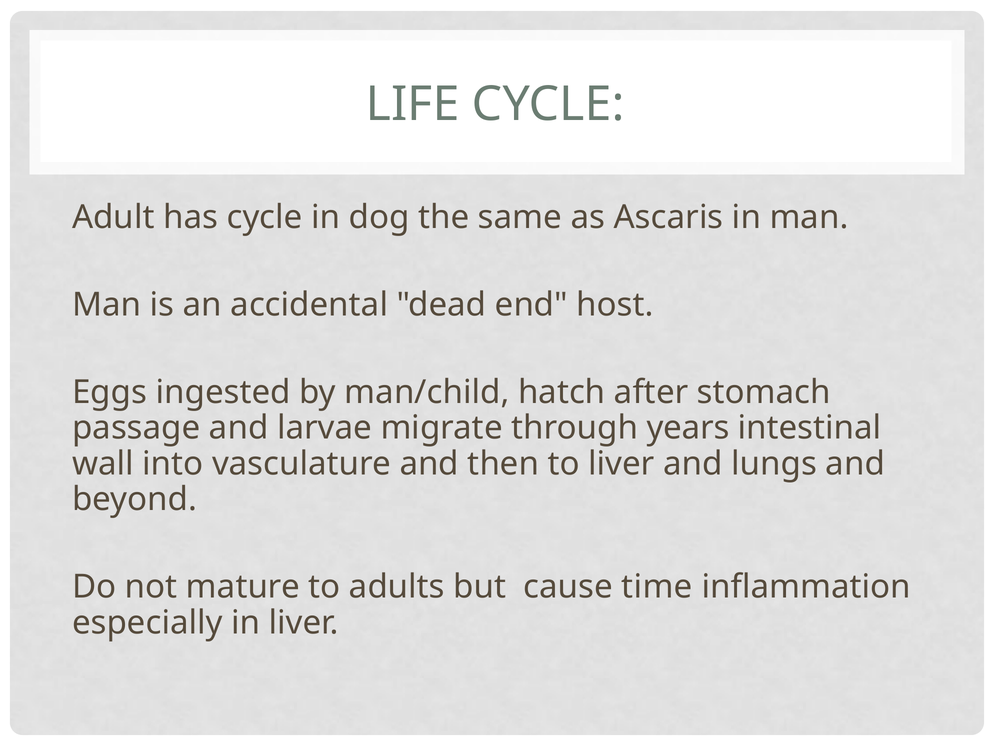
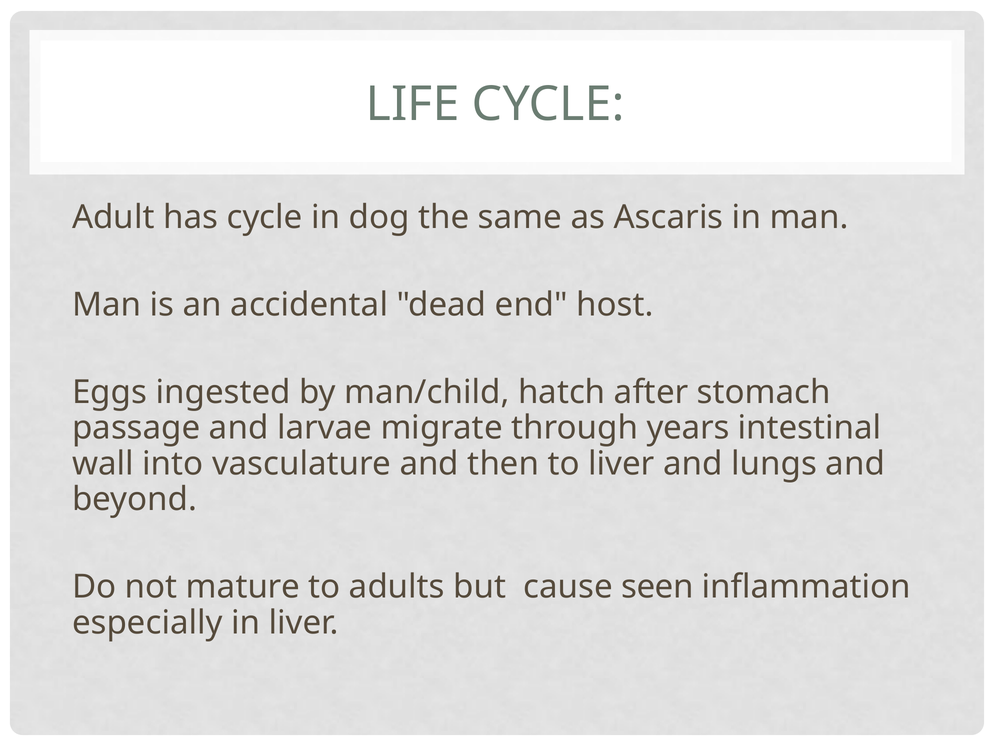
time: time -> seen (657, 587)
